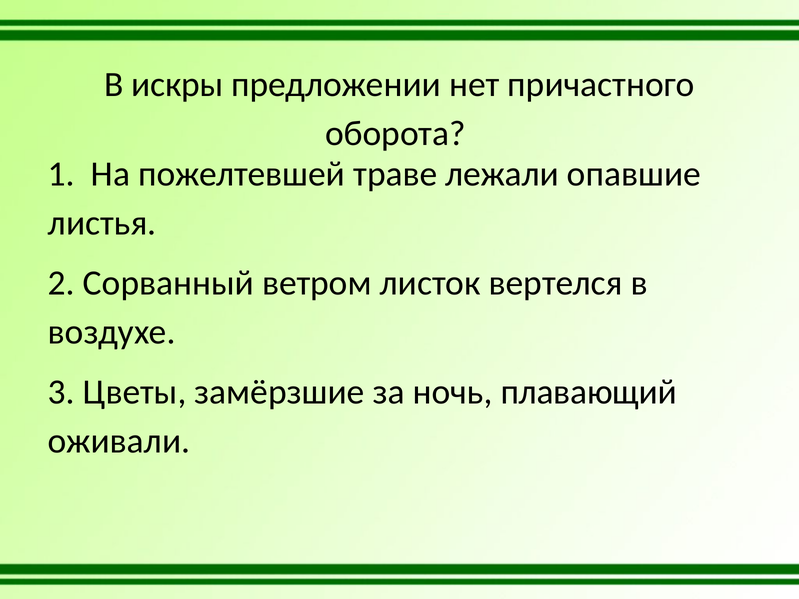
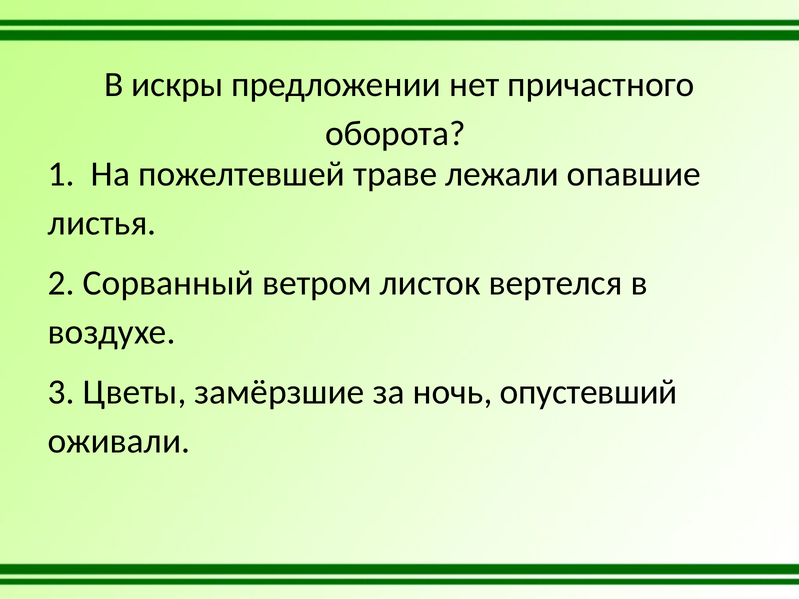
плавающий: плавающий -> опустевший (589, 392)
